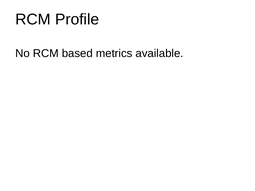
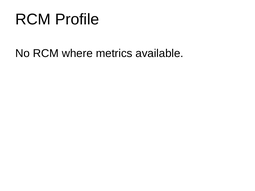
based: based -> where (77, 53)
